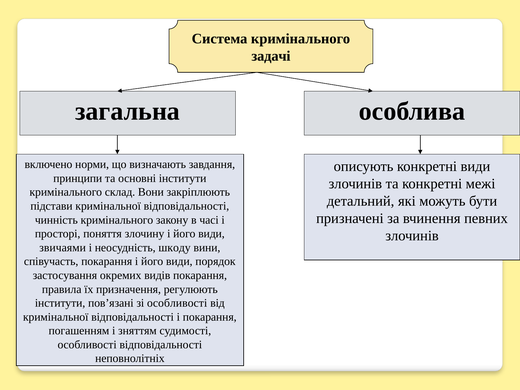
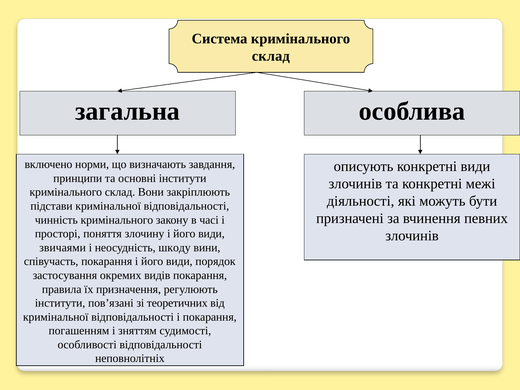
задачі: задачі -> склад (271, 56)
детальний: детальний -> діяльності (361, 201)
зі особливості: особливості -> теоретичних (177, 303)
